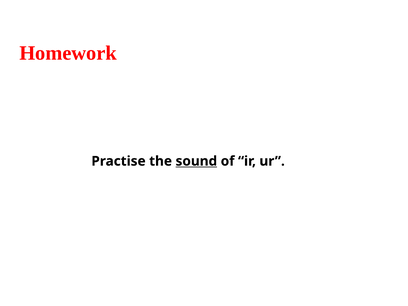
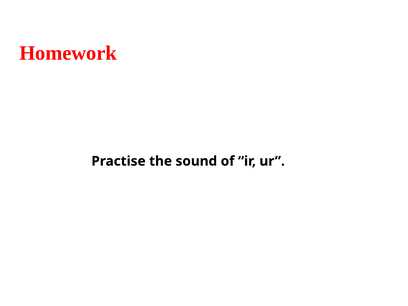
sound underline: present -> none (196, 161)
